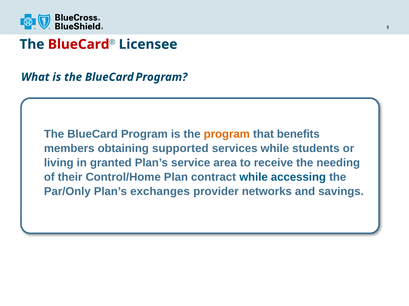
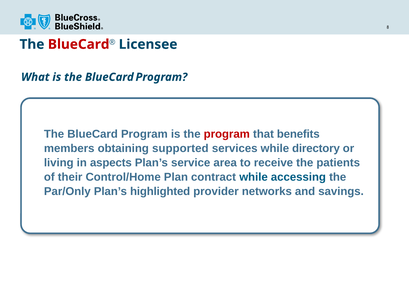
program colour: orange -> red (227, 134)
students: students -> directory (316, 149)
granted: granted -> aspects (111, 163)
needing: needing -> patients (338, 163)
exchanges: exchanges -> highlighted (160, 192)
